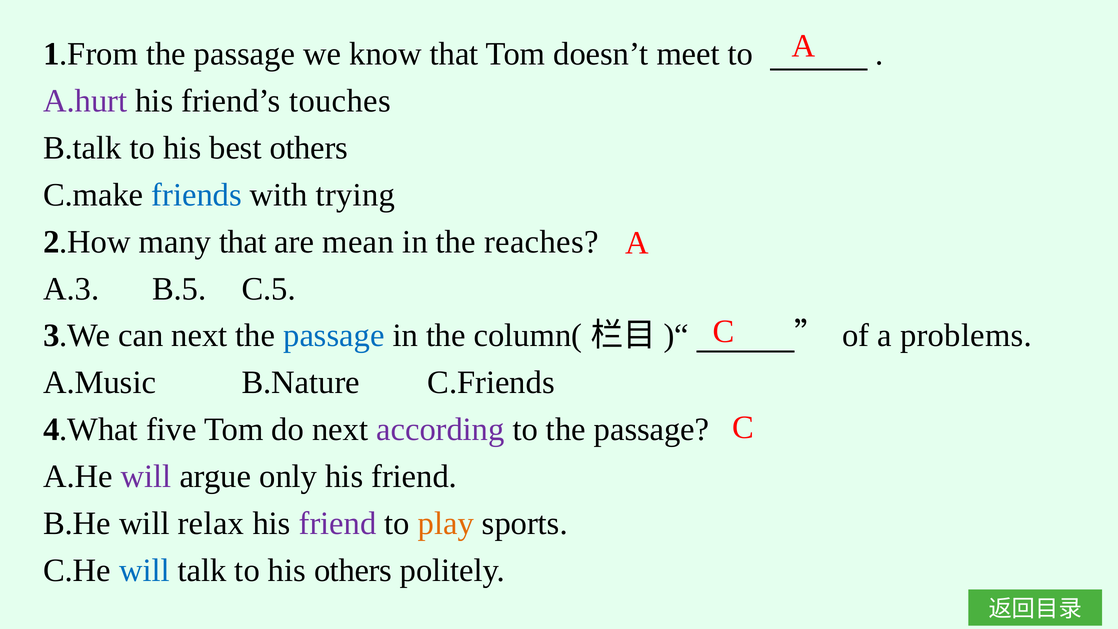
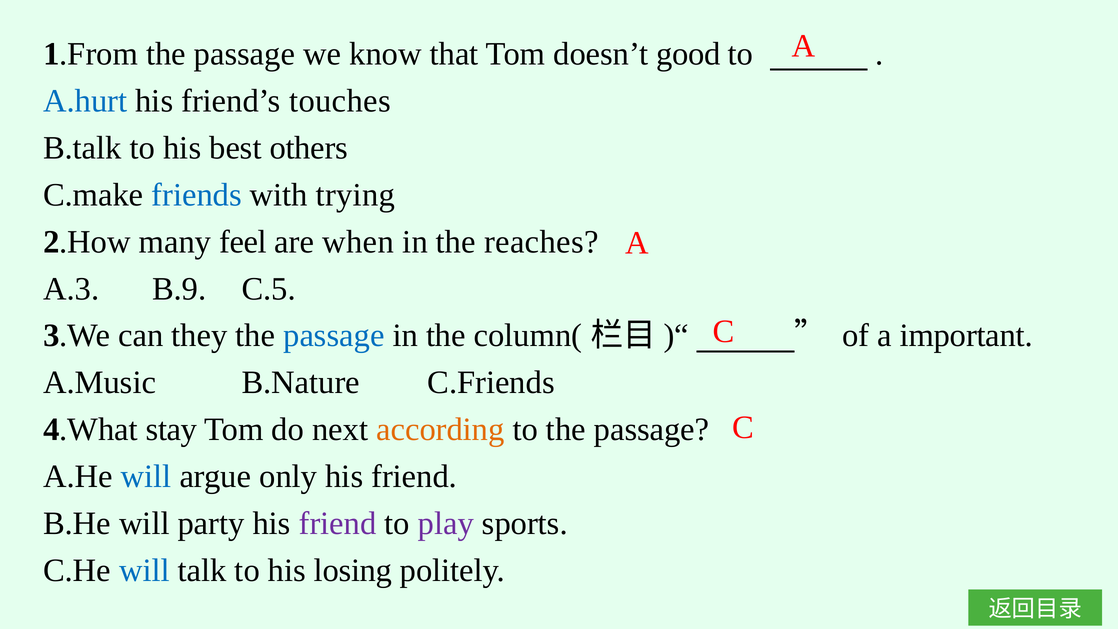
meet: meet -> good (688, 54)
A.hurt colour: purple -> blue (85, 101)
many that: that -> feel (243, 242)
mean: mean -> when (358, 242)
B.5: B.5 -> B.9 (179, 289)
can next: next -> they (199, 336)
problems: problems -> important (966, 336)
five: five -> stay (171, 430)
according colour: purple -> orange (440, 430)
will colour: purple -> blue (146, 477)
relax: relax -> party (211, 524)
play colour: orange -> purple (446, 524)
his others: others -> losing (353, 571)
